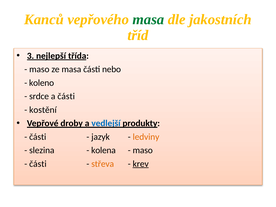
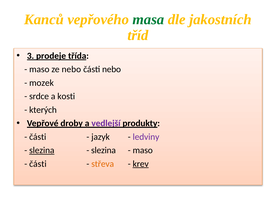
nejlepší: nejlepší -> prodeje (51, 56)
ze masa: masa -> nebo (71, 69)
koleno: koleno -> mozek (42, 83)
a části: části -> kosti (66, 96)
kostění: kostění -> kterých (43, 110)
vedlejší colour: blue -> purple (106, 123)
ledviny colour: orange -> purple (146, 137)
slezina underline: none -> present (42, 150)
kolena: kolena -> slezina (103, 150)
